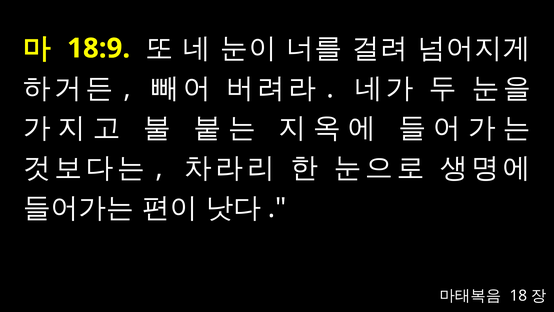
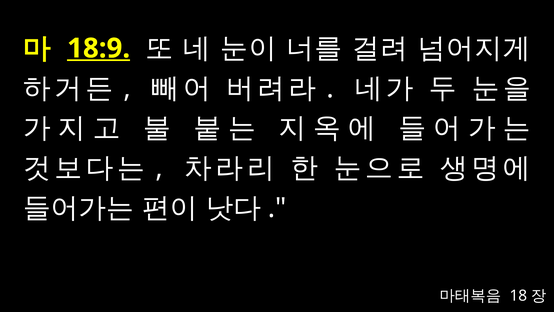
18:9 underline: none -> present (99, 48)
